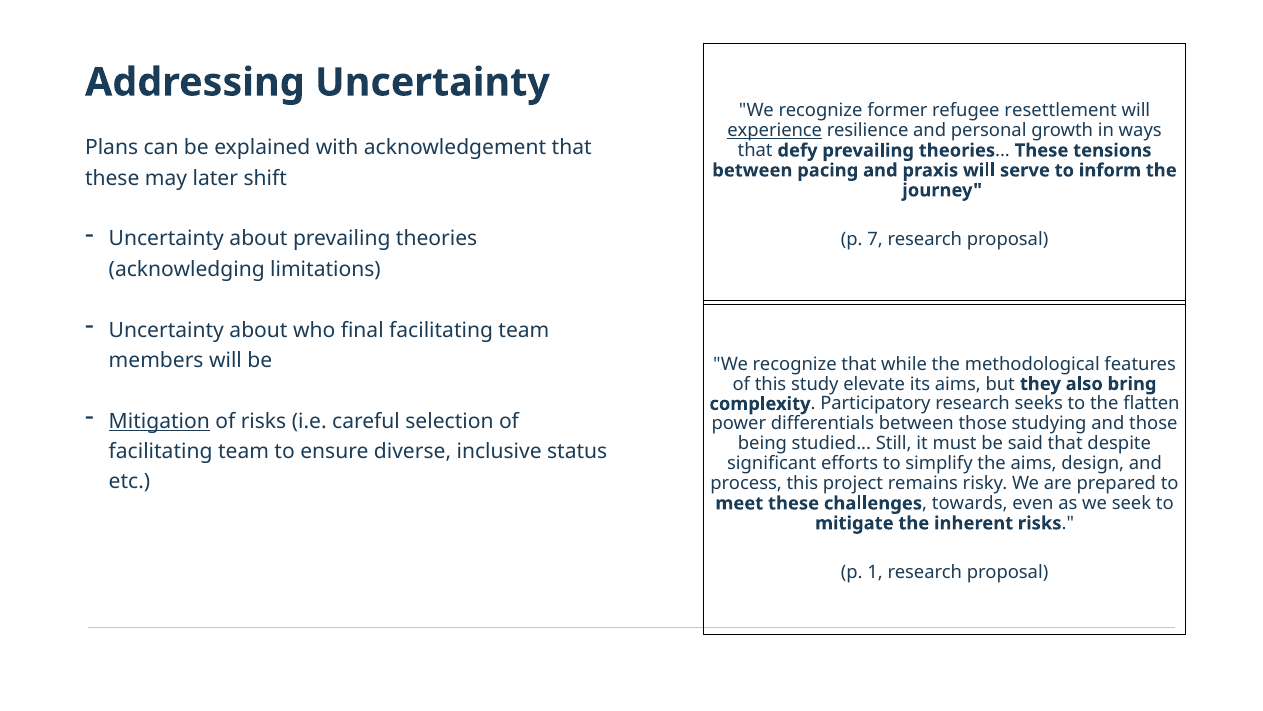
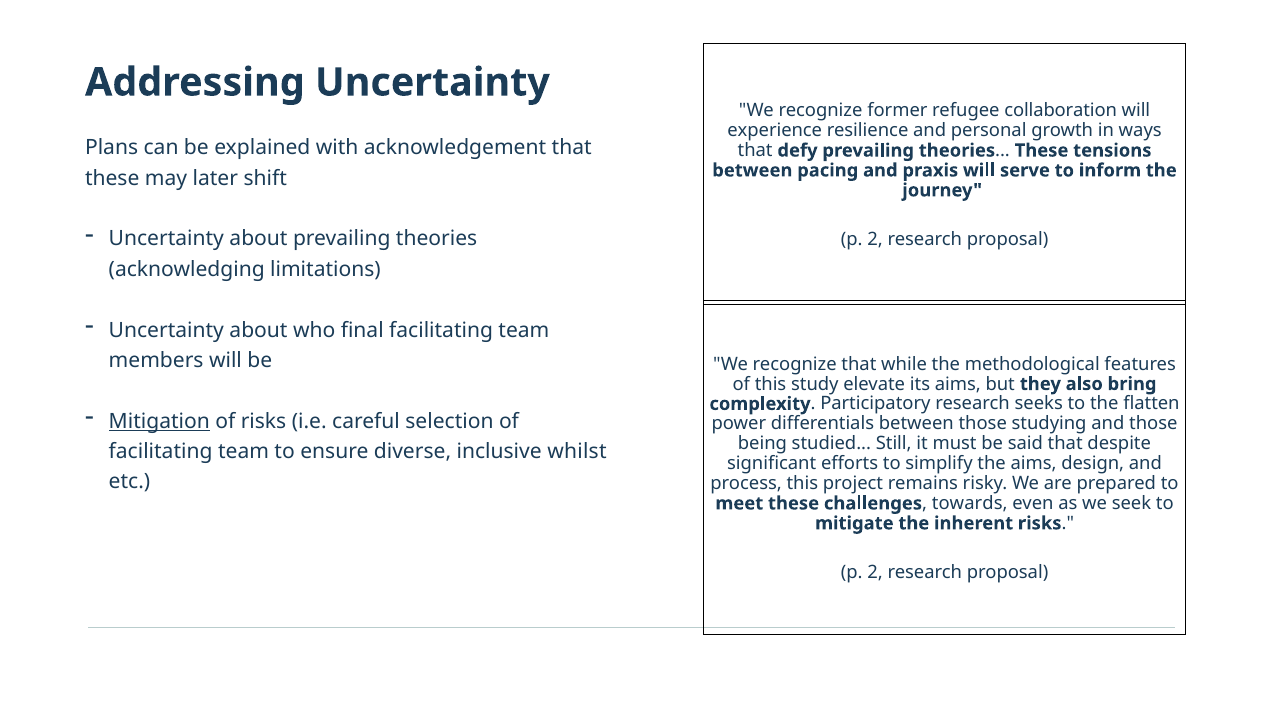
resettlement: resettlement -> collaboration (1061, 111)
experience underline: present -> none (775, 130)
7: 7 -> 2 (875, 240)
status: status -> whilst (577, 451)
1: 1 -> 2 (875, 572)
